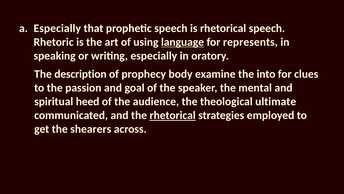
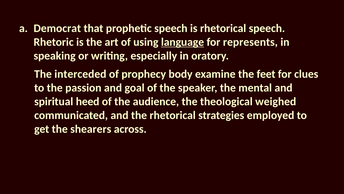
Especially: Especially -> Democrat (57, 28)
description: description -> interceded (80, 74)
into: into -> feet (266, 74)
ultimate: ultimate -> weighed (276, 101)
rhetorical underline: present -> none (173, 115)
